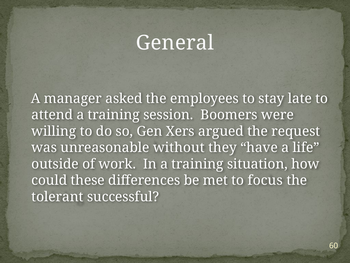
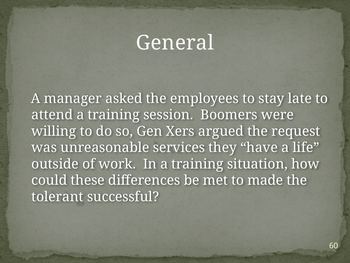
without: without -> services (179, 147)
focus: focus -> made (265, 180)
